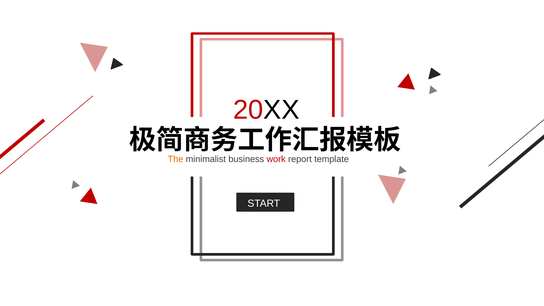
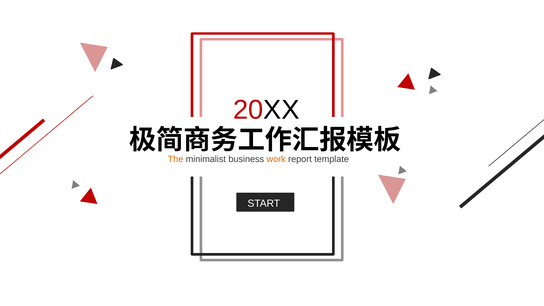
work colour: red -> orange (276, 159)
